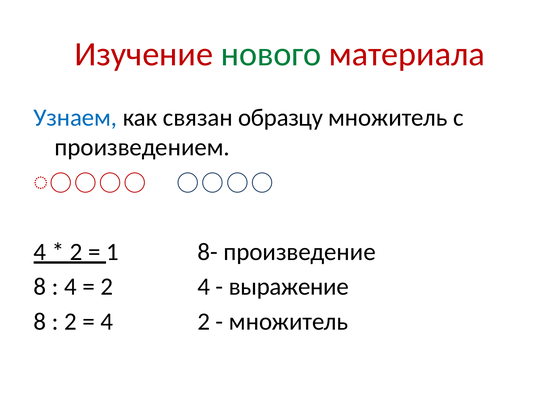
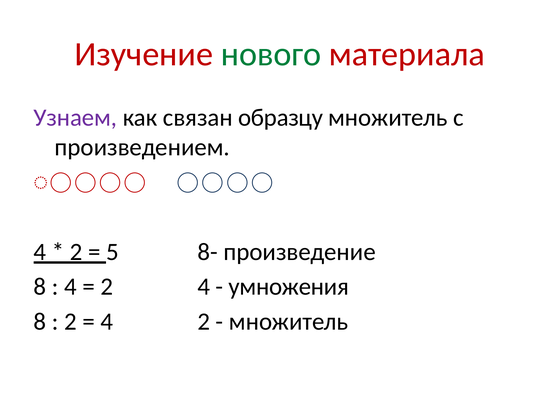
Узнаем colour: blue -> purple (75, 117)
1: 1 -> 5 (113, 252)
выражение: выражение -> умножения (289, 287)
